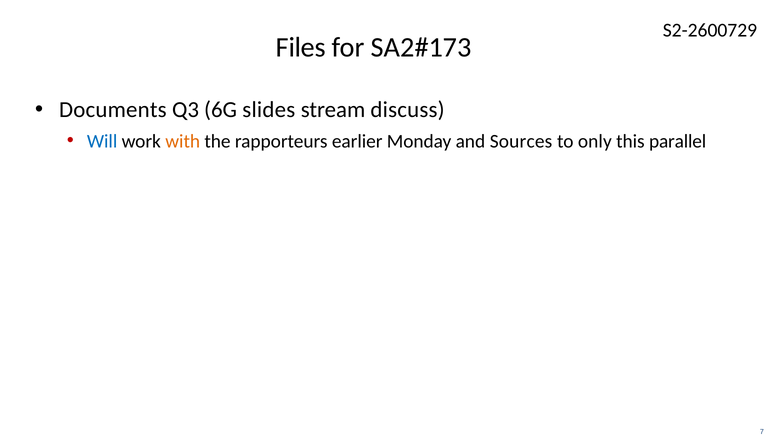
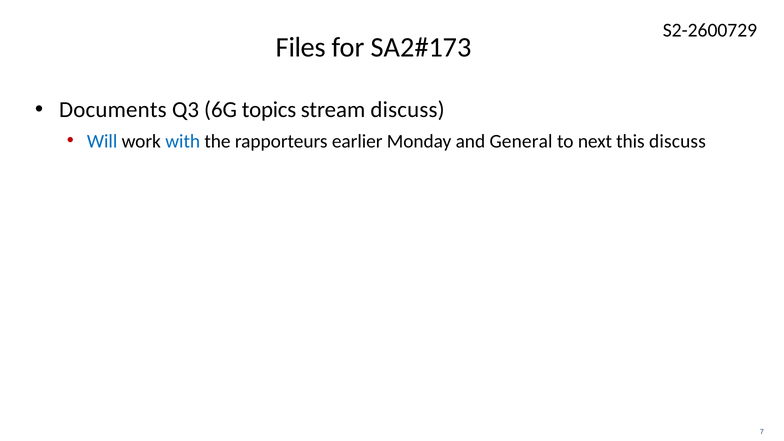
slides: slides -> topics (269, 110)
with colour: orange -> blue (183, 141)
Sources: Sources -> General (521, 141)
only: only -> next (595, 141)
this parallel: parallel -> discuss (677, 141)
